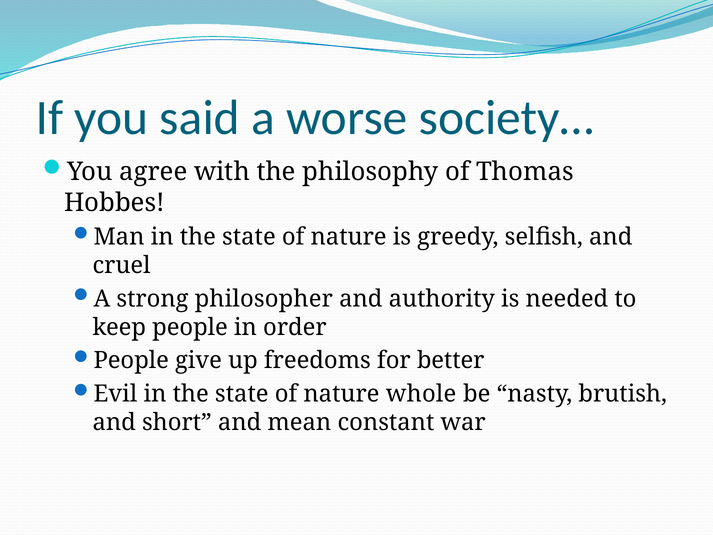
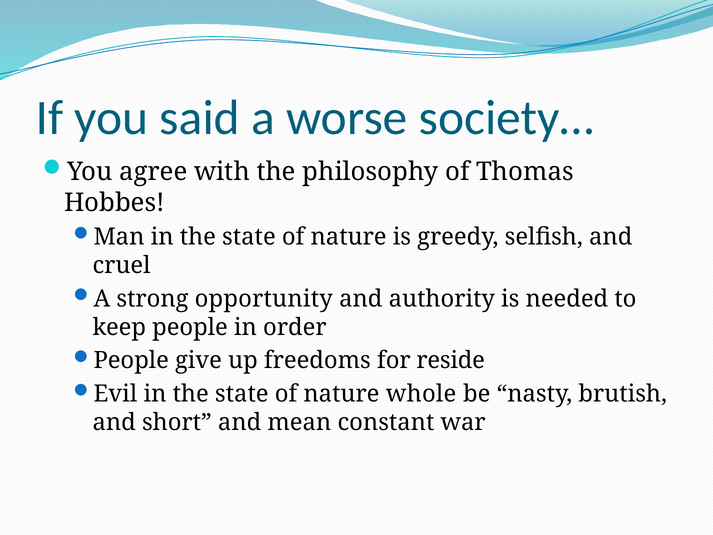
philosopher: philosopher -> opportunity (264, 299)
better: better -> reside (451, 360)
